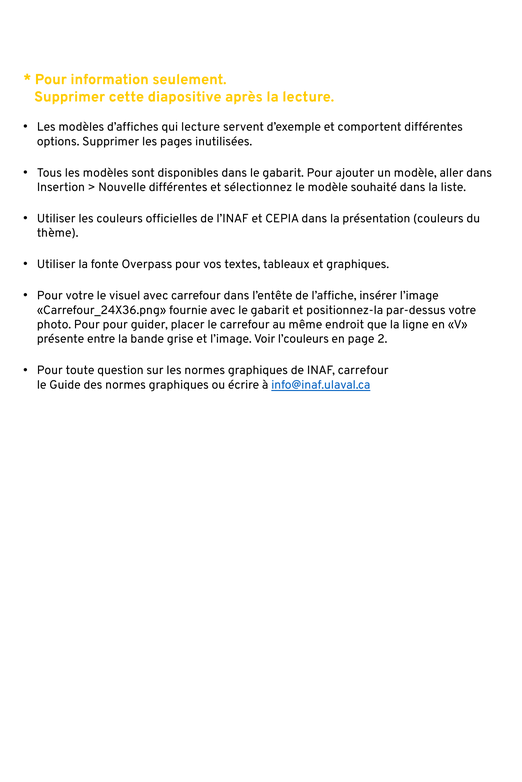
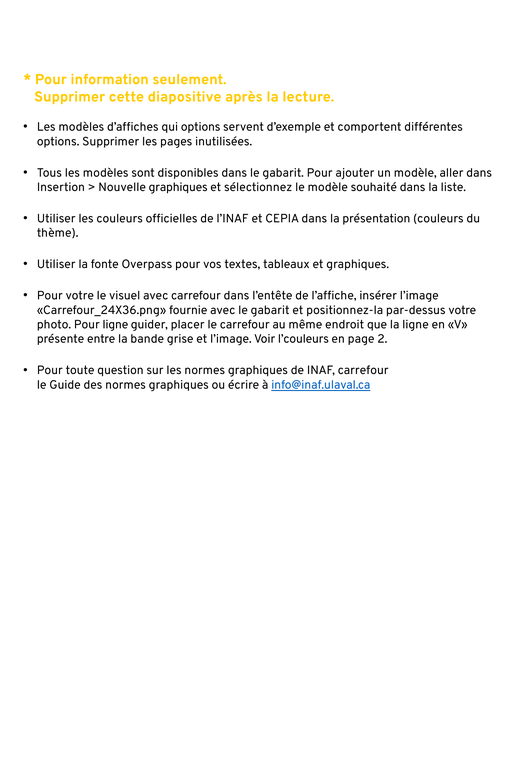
qui lecture: lecture -> options (201, 127)
Nouvelle différentes: différentes -> graphiques (178, 187)
Pour pour: pour -> ligne (115, 325)
